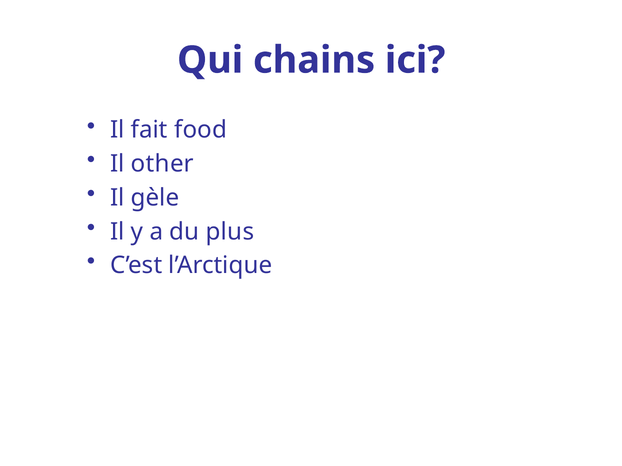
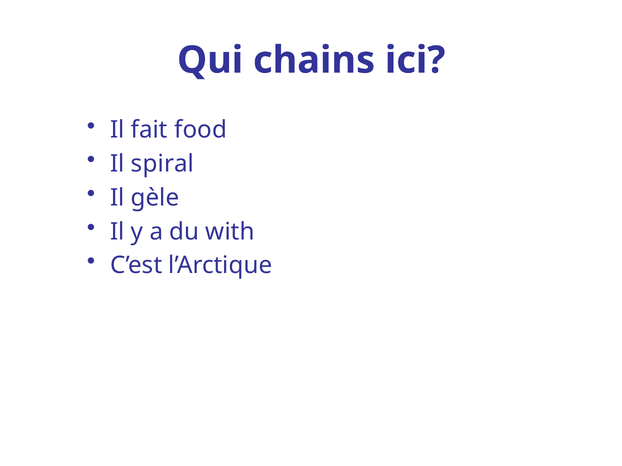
other: other -> spiral (162, 164)
plus: plus -> with (230, 232)
